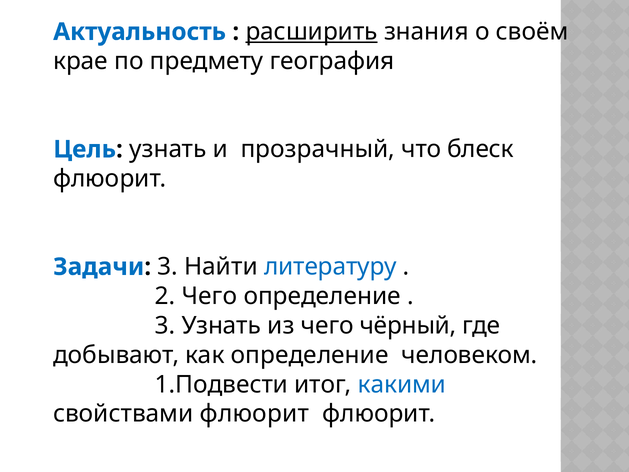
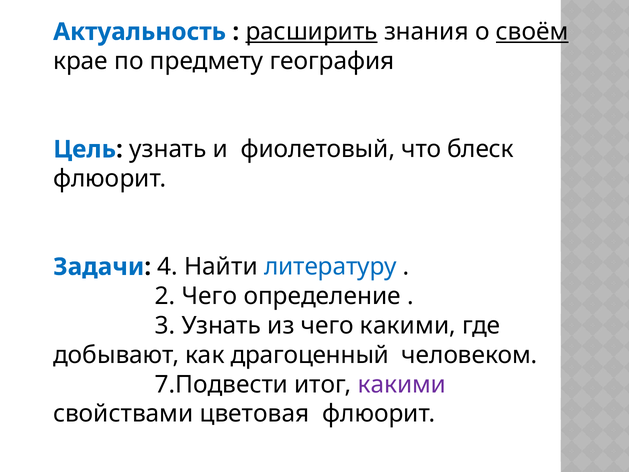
своём underline: none -> present (532, 32)
прозрачный: прозрачный -> фиолетовый (318, 149)
Задачи 3: 3 -> 4 (168, 267)
чего чёрный: чёрный -> какими (408, 325)
как определение: определение -> драгоценный (310, 355)
1.Подвести: 1.Подвести -> 7.Подвести (221, 384)
какими colour: blue -> purple (402, 384)
свойствами флюорит: флюорит -> цветовая (255, 414)
